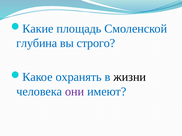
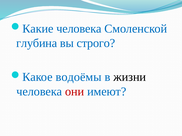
Какие площадь: площадь -> человека (79, 29)
охранять: охранять -> водоёмы (79, 77)
они colour: purple -> red (75, 92)
